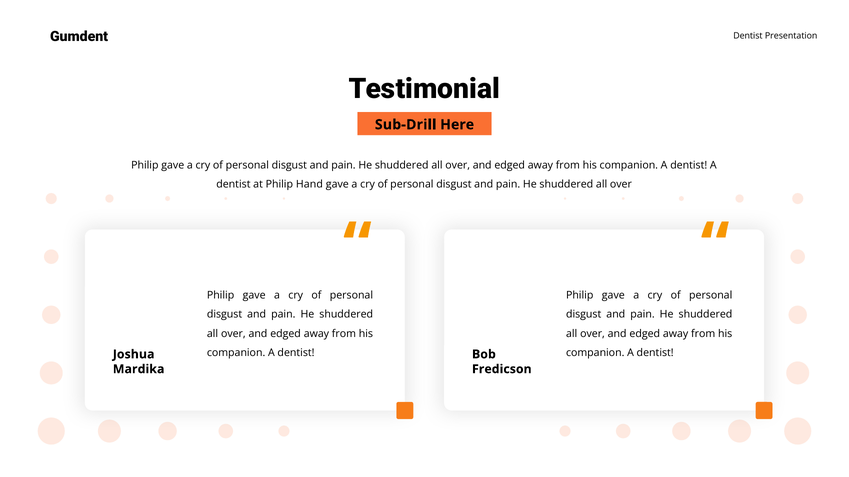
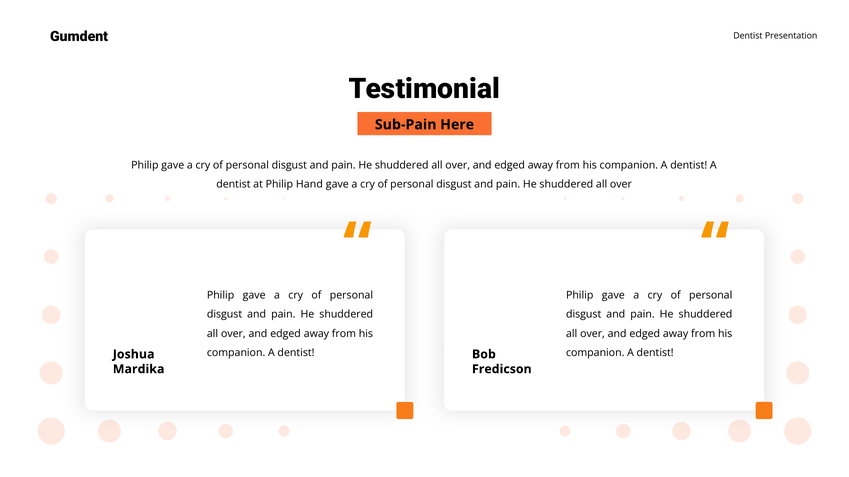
Sub-Drill: Sub-Drill -> Sub-Pain (406, 125)
